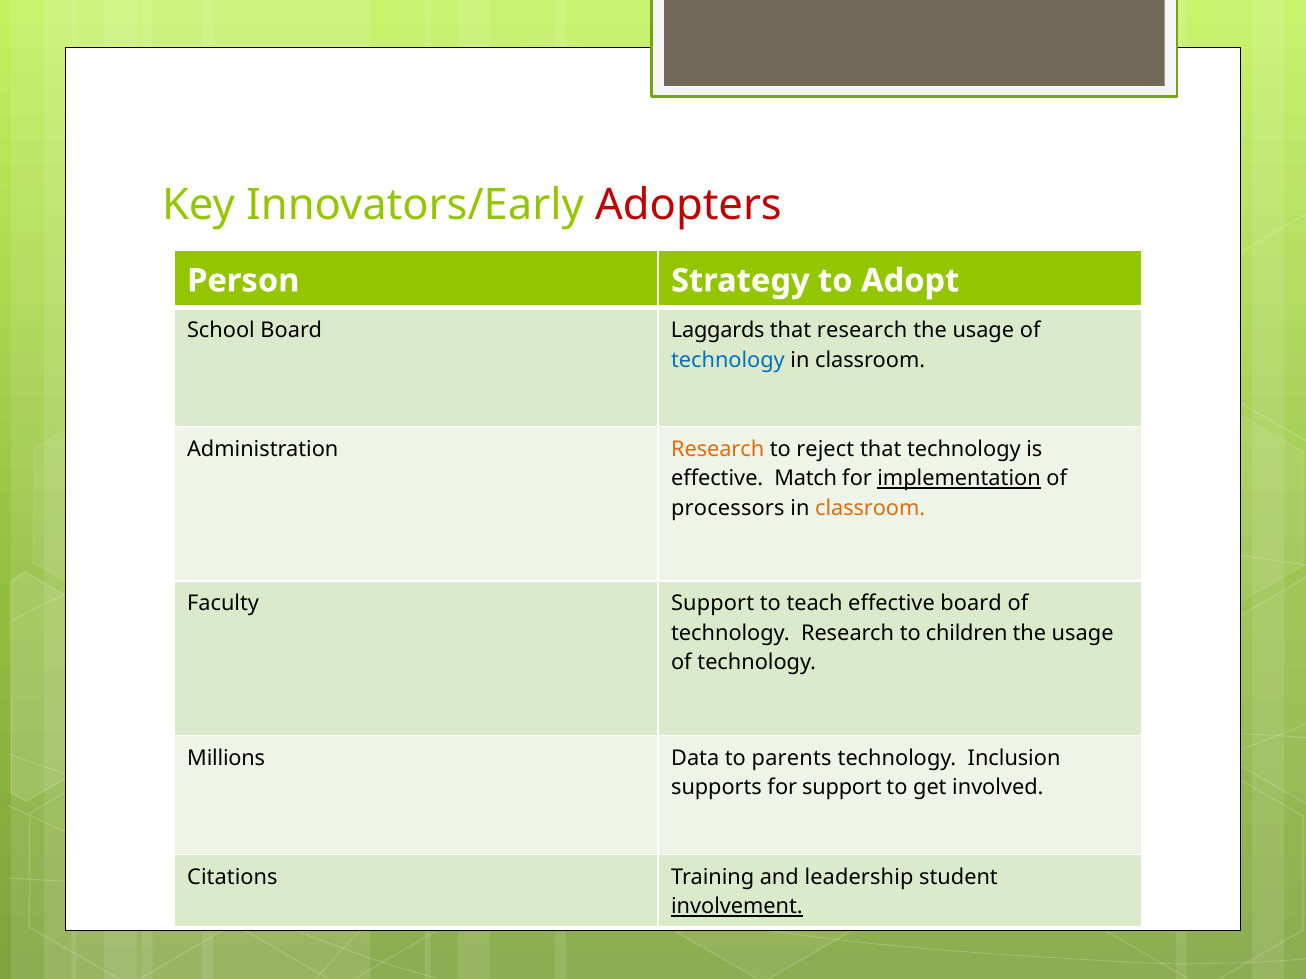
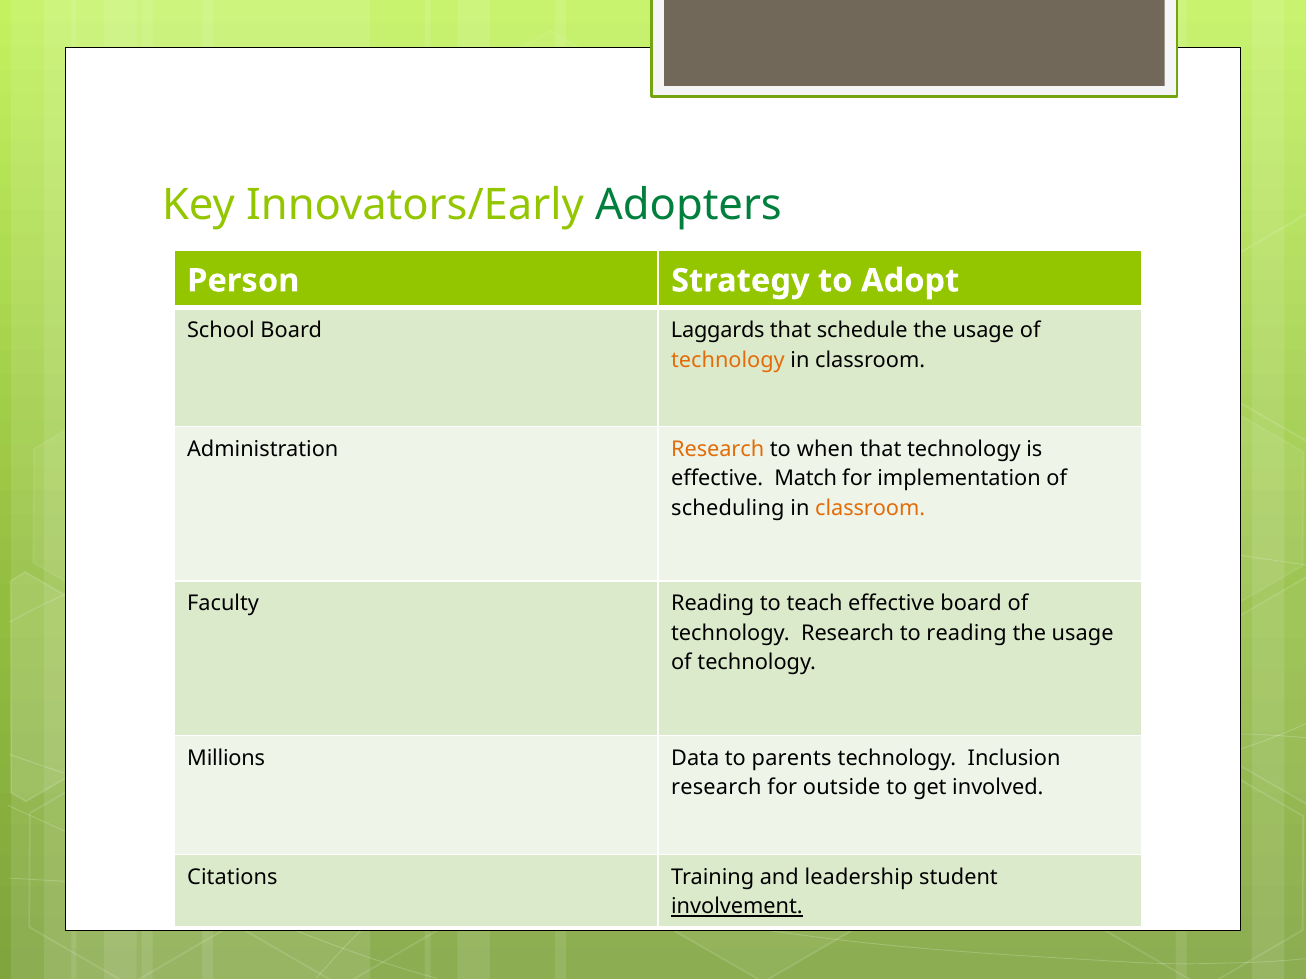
Adopters colour: red -> green (688, 206)
that research: research -> schedule (862, 330)
technology colour: blue -> orange (728, 360)
reject: reject -> when (825, 449)
implementation underline: present -> none (959, 479)
processors: processors -> scheduling (728, 509)
Faculty Support: Support -> Reading (713, 604)
to children: children -> reading (967, 634)
supports: supports -> research (716, 788)
for support: support -> outside (842, 788)
